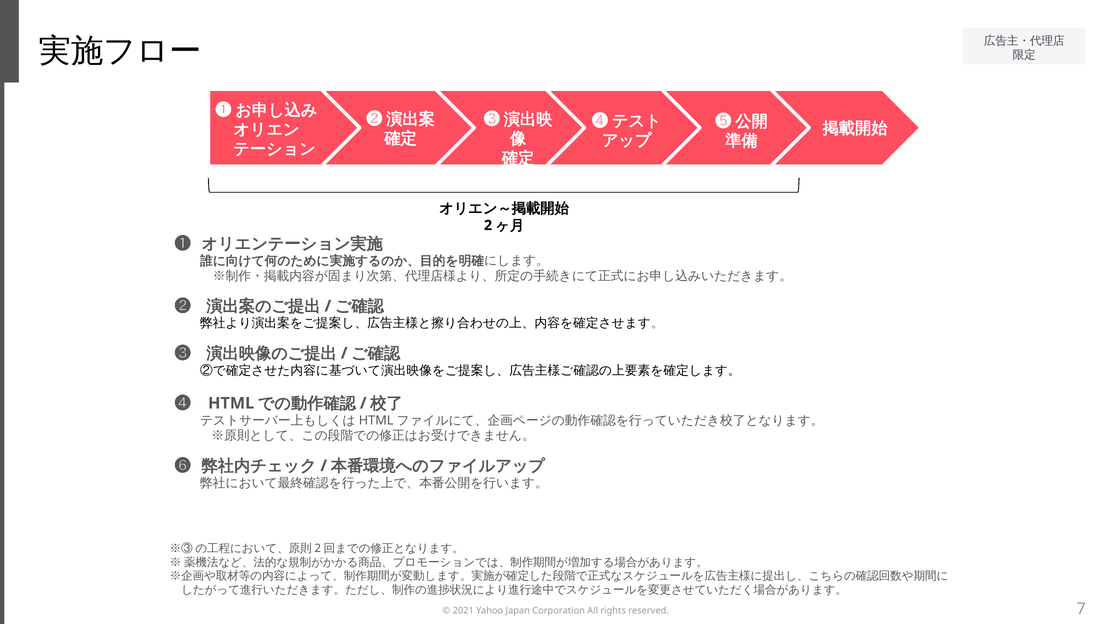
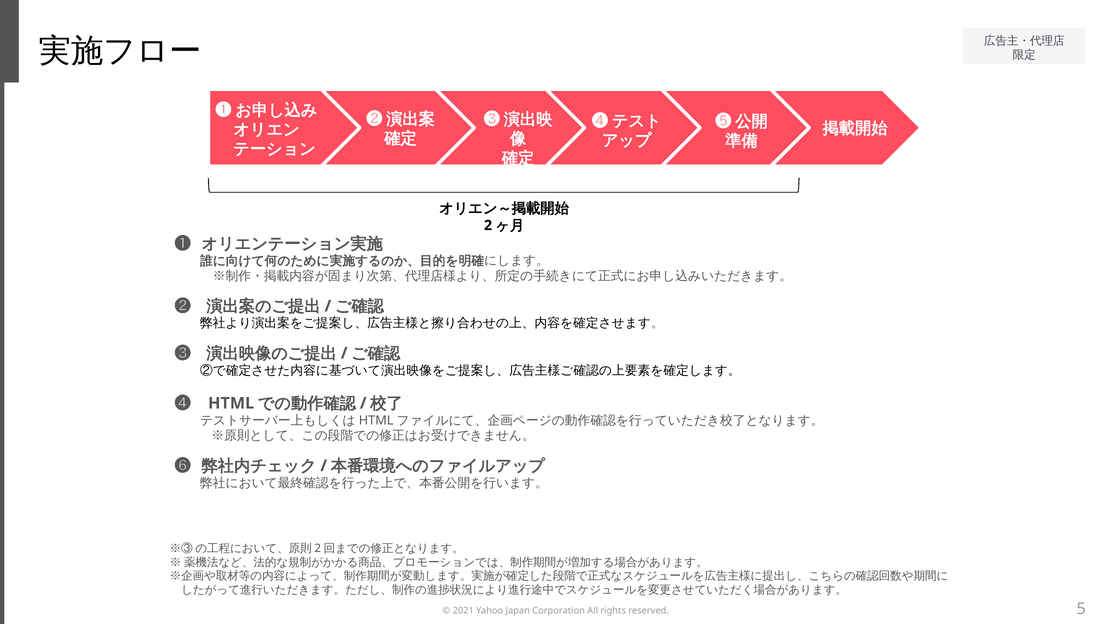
7: 7 -> 5 (1081, 608)
